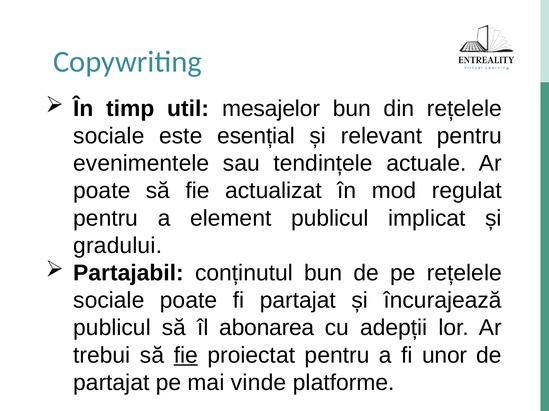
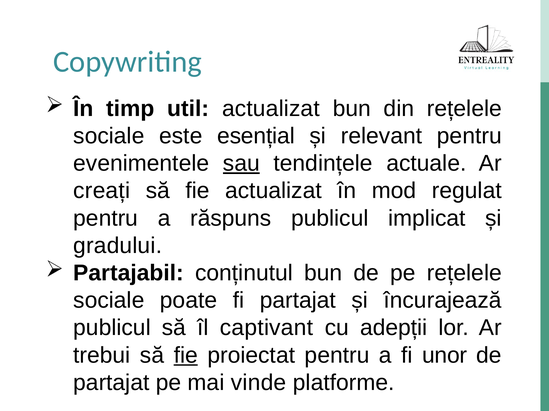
util mesajelor: mesajelor -> actualizat (271, 109)
sau underline: none -> present (241, 164)
poate: poate -> creați (102, 191)
element: element -> răspuns (231, 219)
abonarea: abonarea -> captivant (267, 328)
